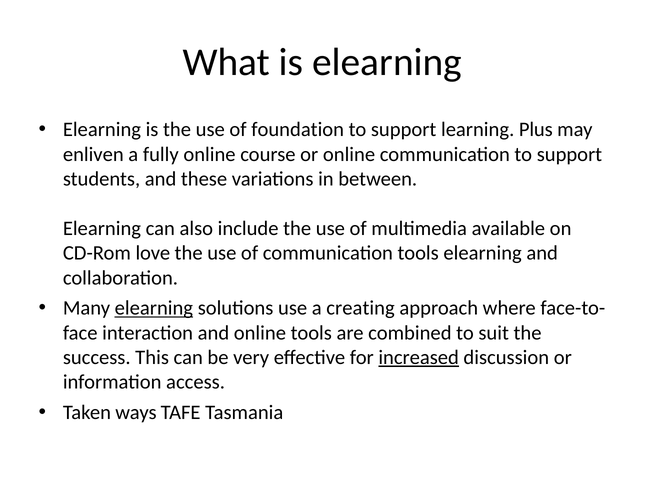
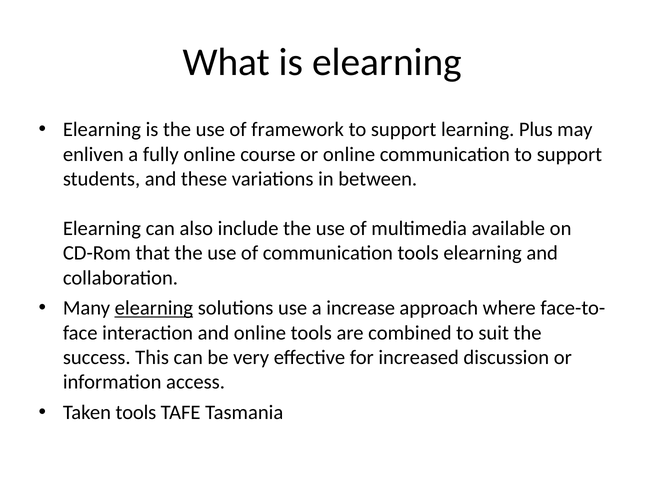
foundation: foundation -> framework (298, 130)
love: love -> that (153, 253)
creating: creating -> increase (361, 309)
increased underline: present -> none (419, 358)
Taken ways: ways -> tools (136, 413)
